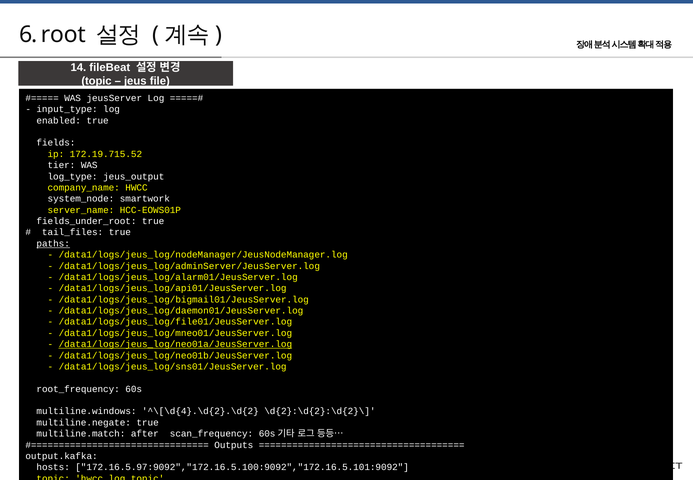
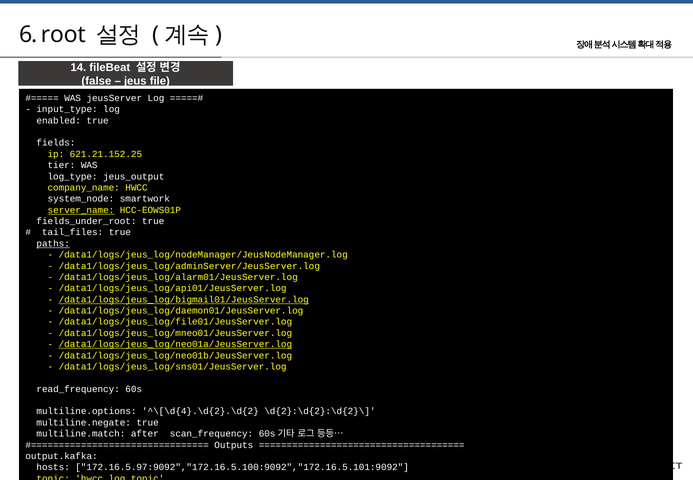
topic: topic -> false (96, 81)
172.19.715.52: 172.19.715.52 -> 621.21.152.25 (106, 154)
server_name underline: none -> present (81, 210)
/data1/logs/jeus_log/bigmail01/JeusServer.log underline: none -> present (184, 299)
root_frequency: root_frequency -> read_frequency (78, 389)
multiline.windows: multiline.windows -> multiline.options (86, 411)
